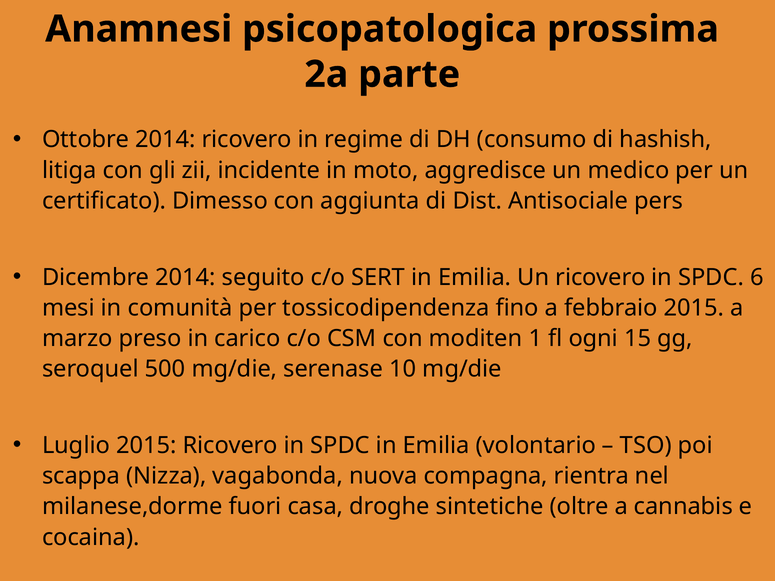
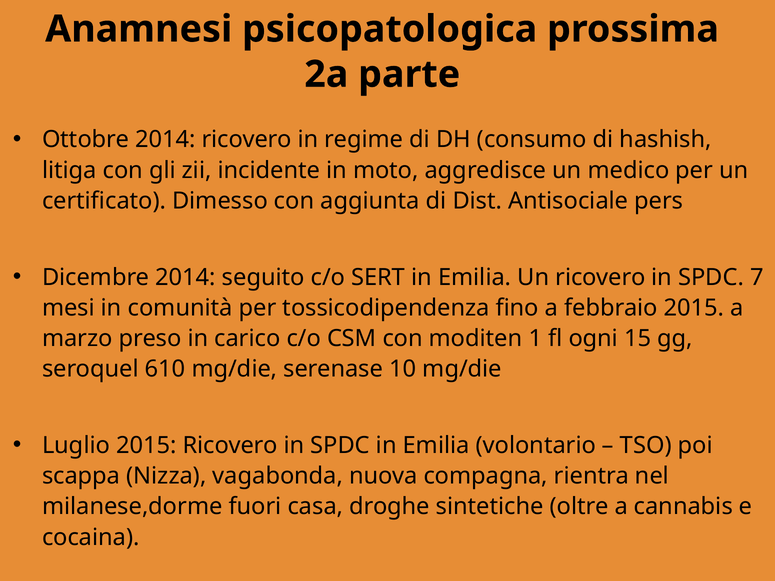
6: 6 -> 7 (757, 277)
500: 500 -> 610 (165, 369)
